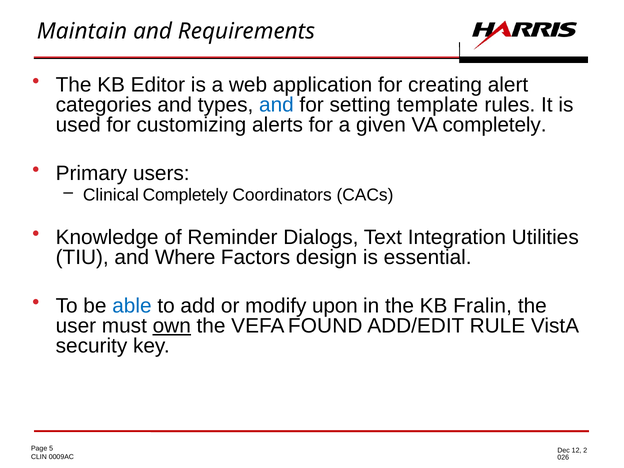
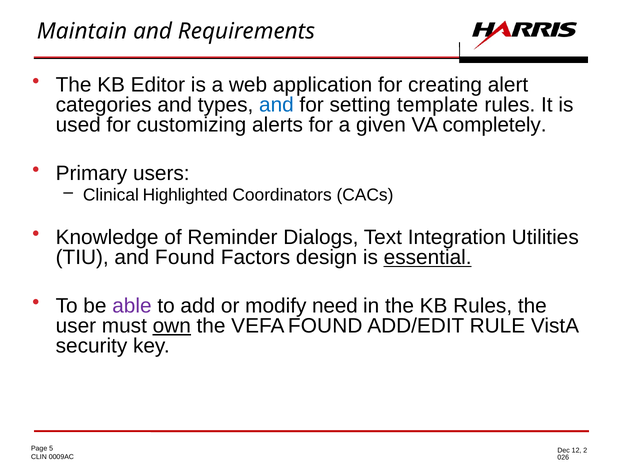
Clinical Completely: Completely -> Highlighted (185, 195)
and Where: Where -> Found (185, 258)
essential underline: none -> present (428, 258)
able colour: blue -> purple (132, 306)
upon: upon -> need (335, 306)
KB Fralin: Fralin -> Rules (483, 306)
